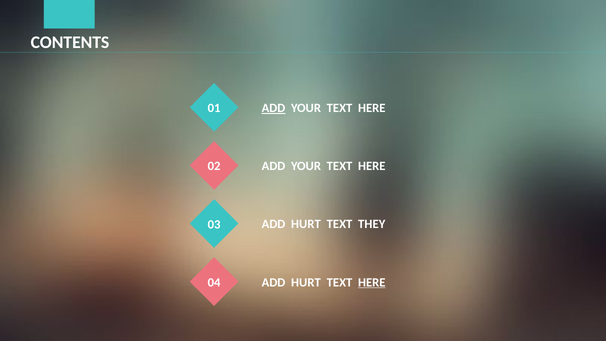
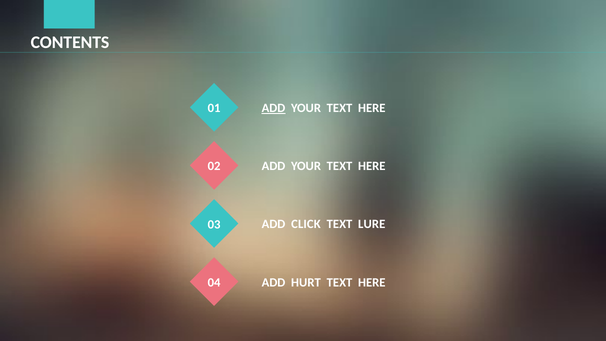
03 ADD HURT: HURT -> CLICK (306, 224)
THEY: THEY -> LURE (372, 224)
HERE underline: present -> none (372, 282)
